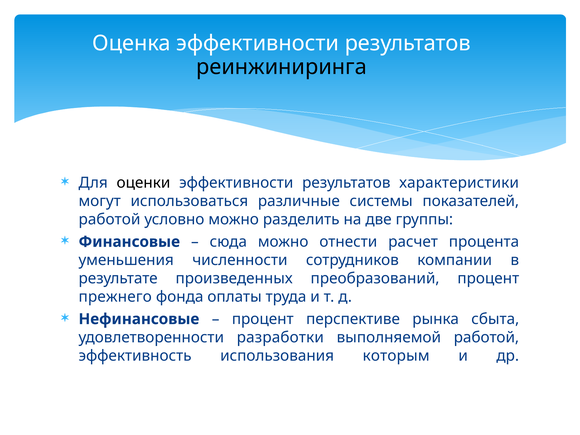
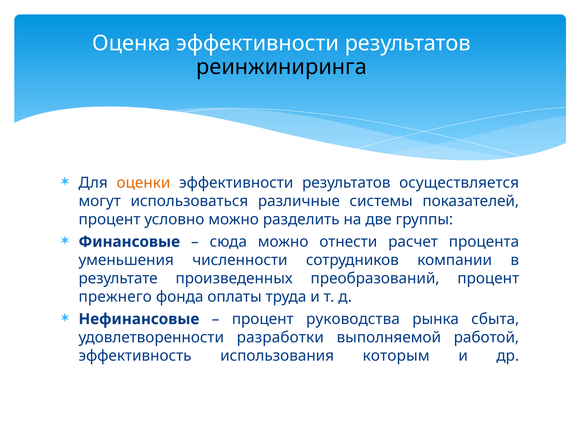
оценки colour: black -> orange (143, 183)
характеристики: характеристики -> осуществляется (459, 183)
работой: работой -> процент (109, 220)
перспективе: перспективе -> руководства (353, 319)
